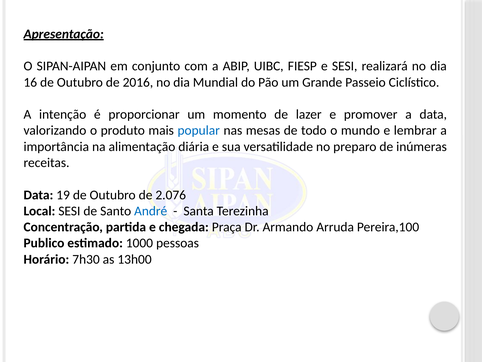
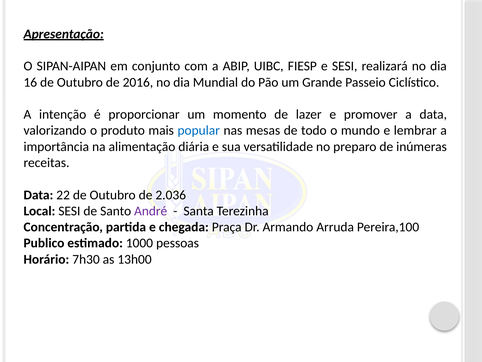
19: 19 -> 22 (63, 195)
2.076: 2.076 -> 2.036 (171, 195)
André colour: blue -> purple (151, 211)
